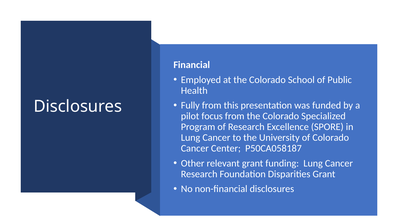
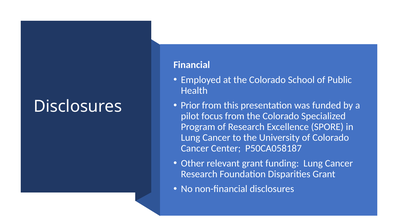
Fully: Fully -> Prior (190, 105)
